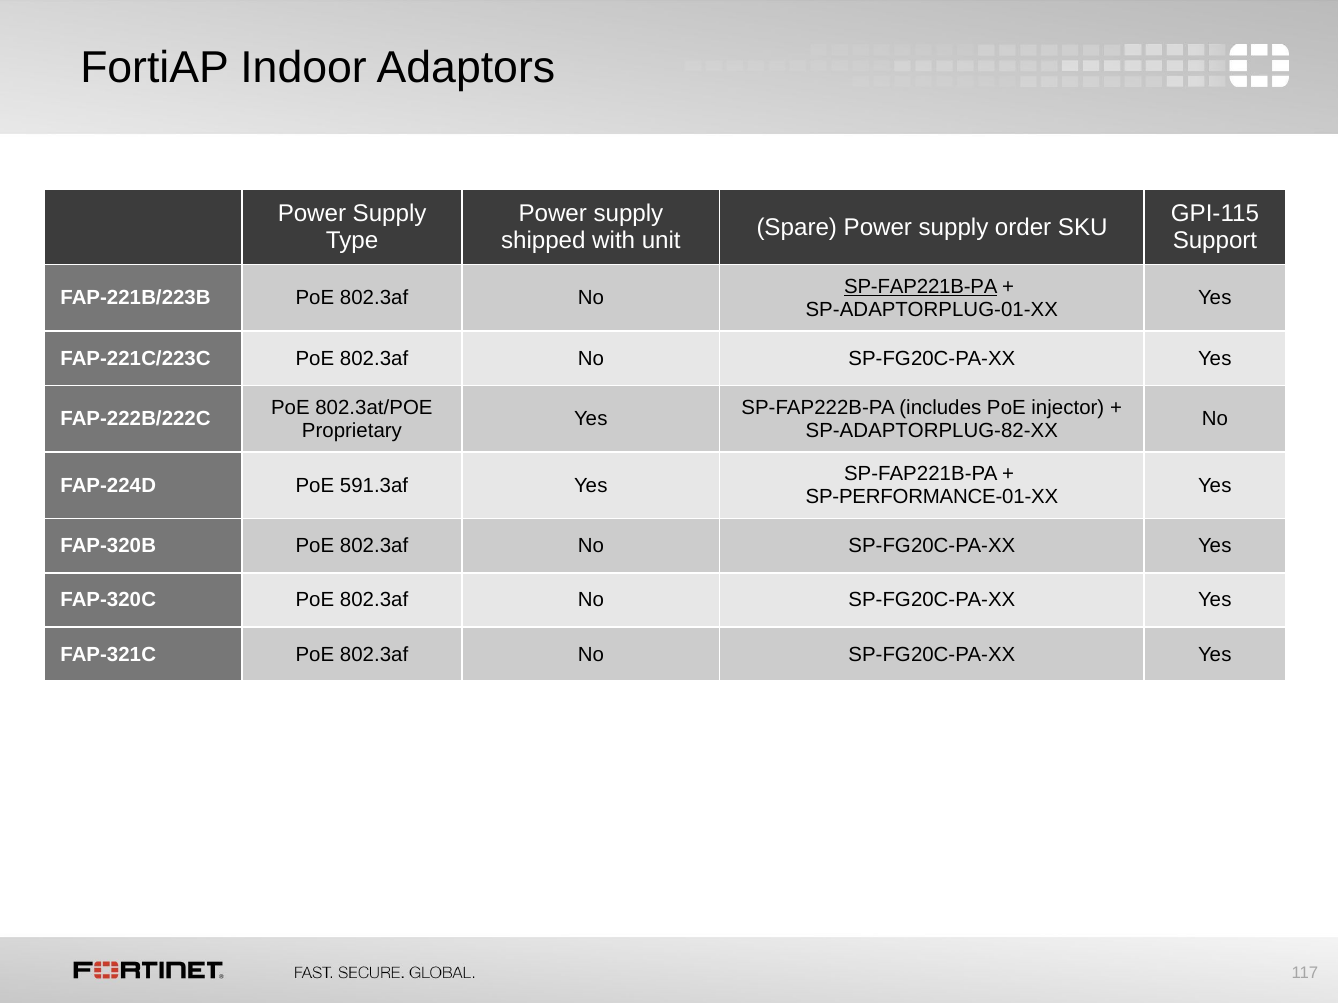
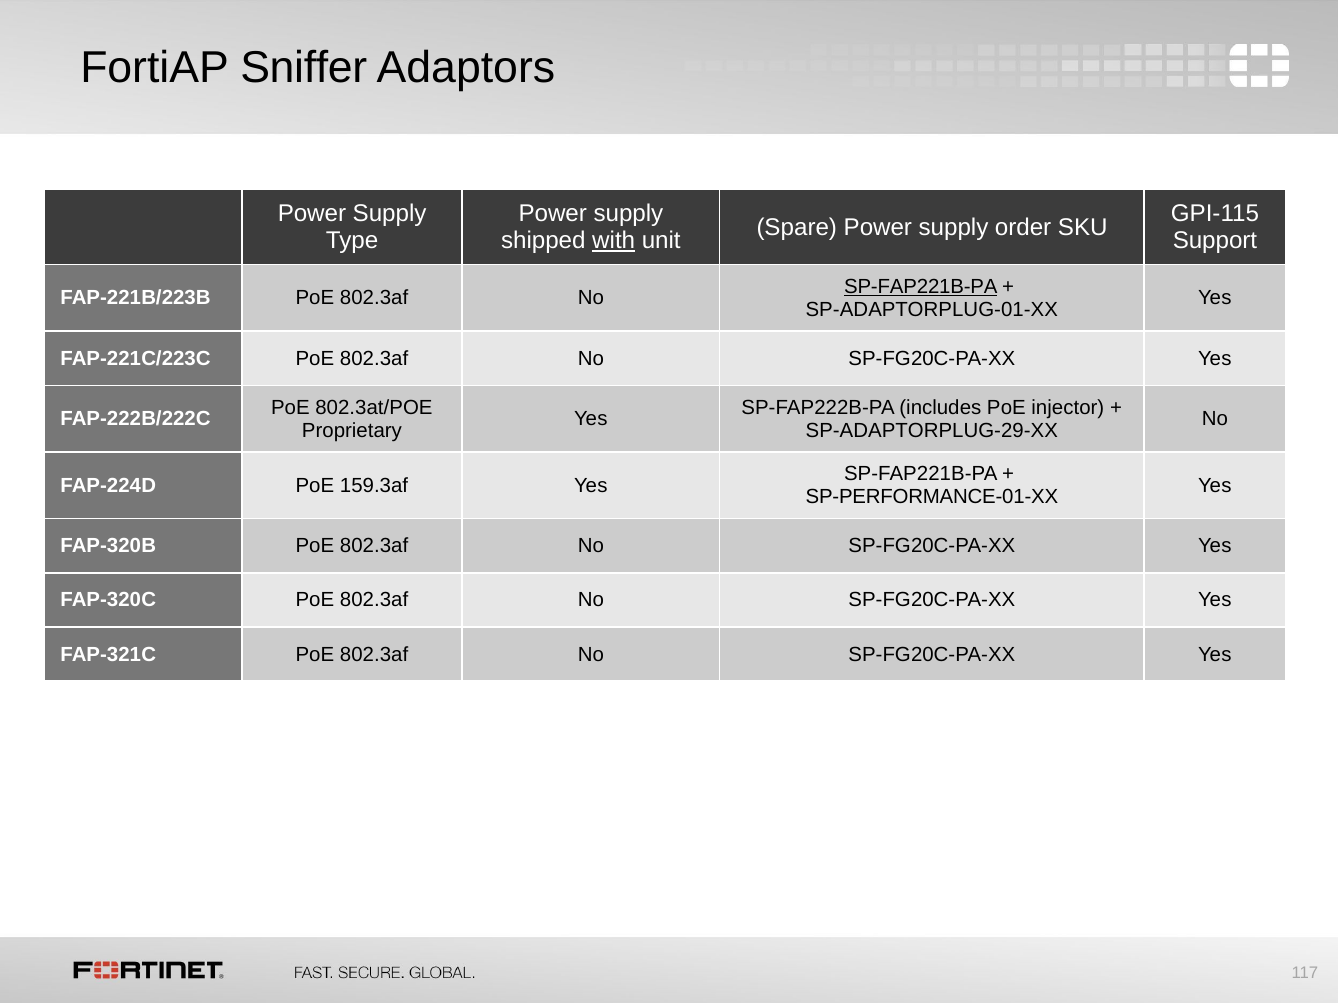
Indoor: Indoor -> Sniffer (304, 67)
with underline: none -> present (614, 241)
SP-ADAPTORPLUG-82-XX: SP-ADAPTORPLUG-82-XX -> SP-ADAPTORPLUG-29-XX (932, 431)
591.3af: 591.3af -> 159.3af (374, 486)
